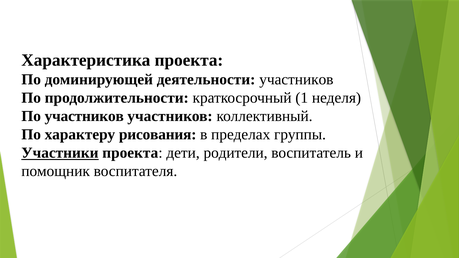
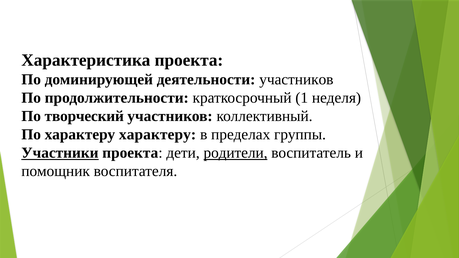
По участников: участников -> творческий (84, 116)
характеру рисования: рисования -> характеру (158, 135)
родители underline: none -> present (236, 153)
